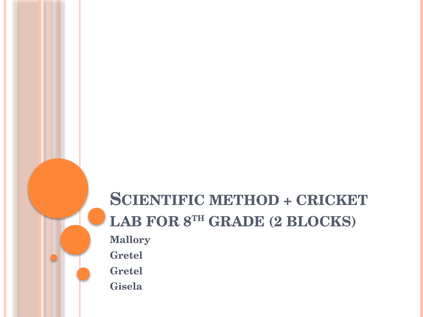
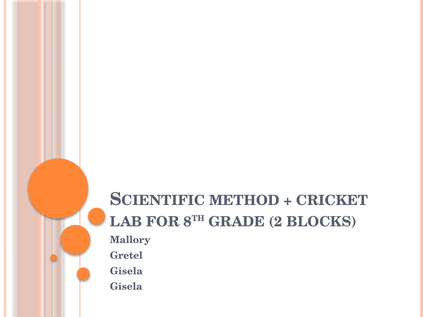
Gretel: Gretel -> Gisela (126, 271)
